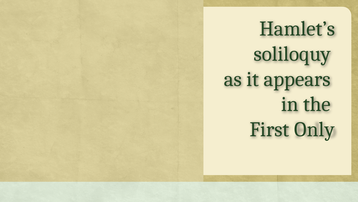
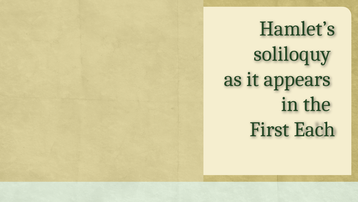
Only: Only -> Each (314, 129)
